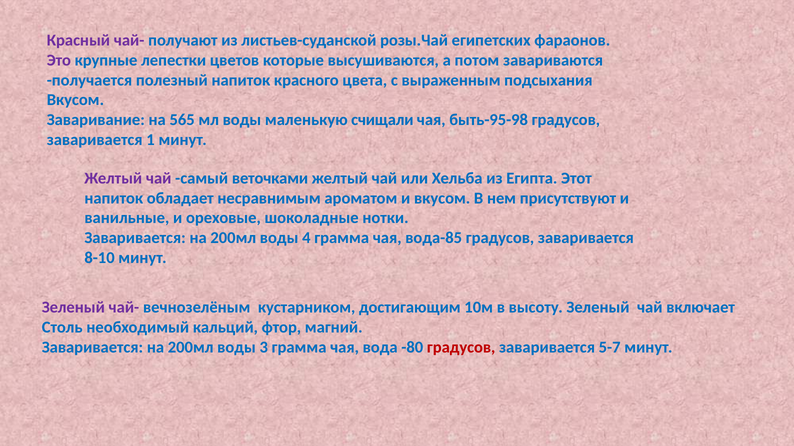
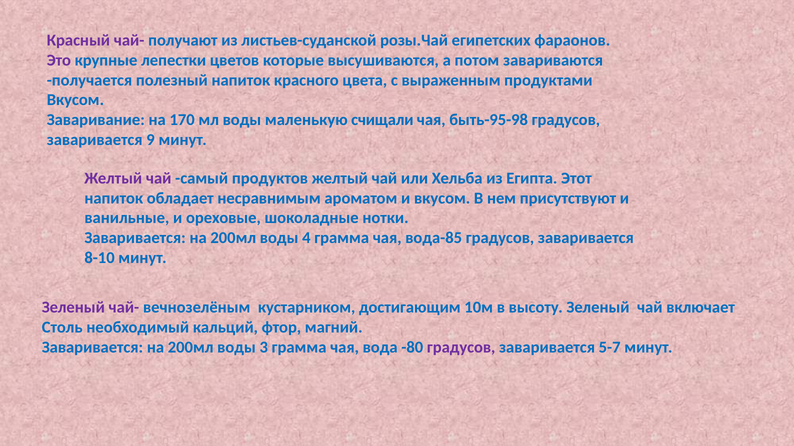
подсыхания: подсыхания -> продуктами (548, 80)
565: 565 -> 170 (182, 120)
1: 1 -> 9 (151, 140)
веточками: веточками -> продуктов (270, 179)
градусов colour: red -> purple (461, 348)
